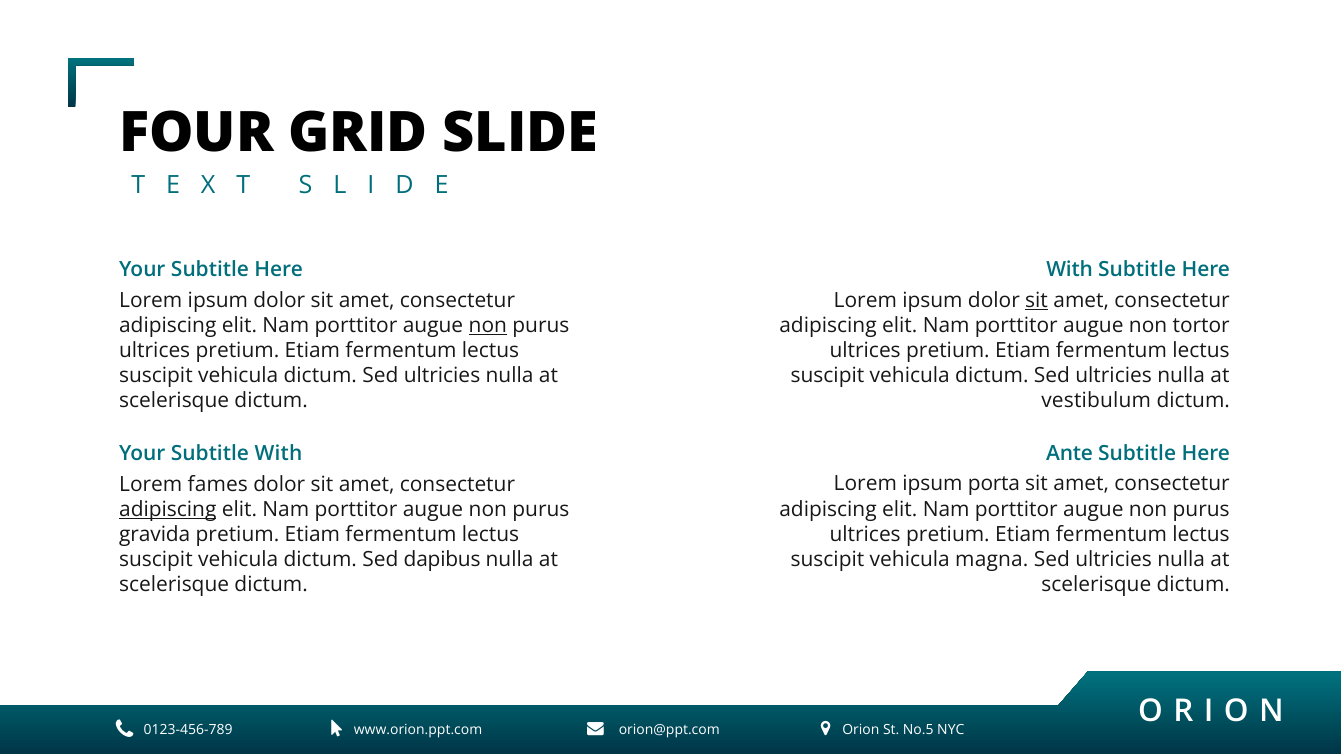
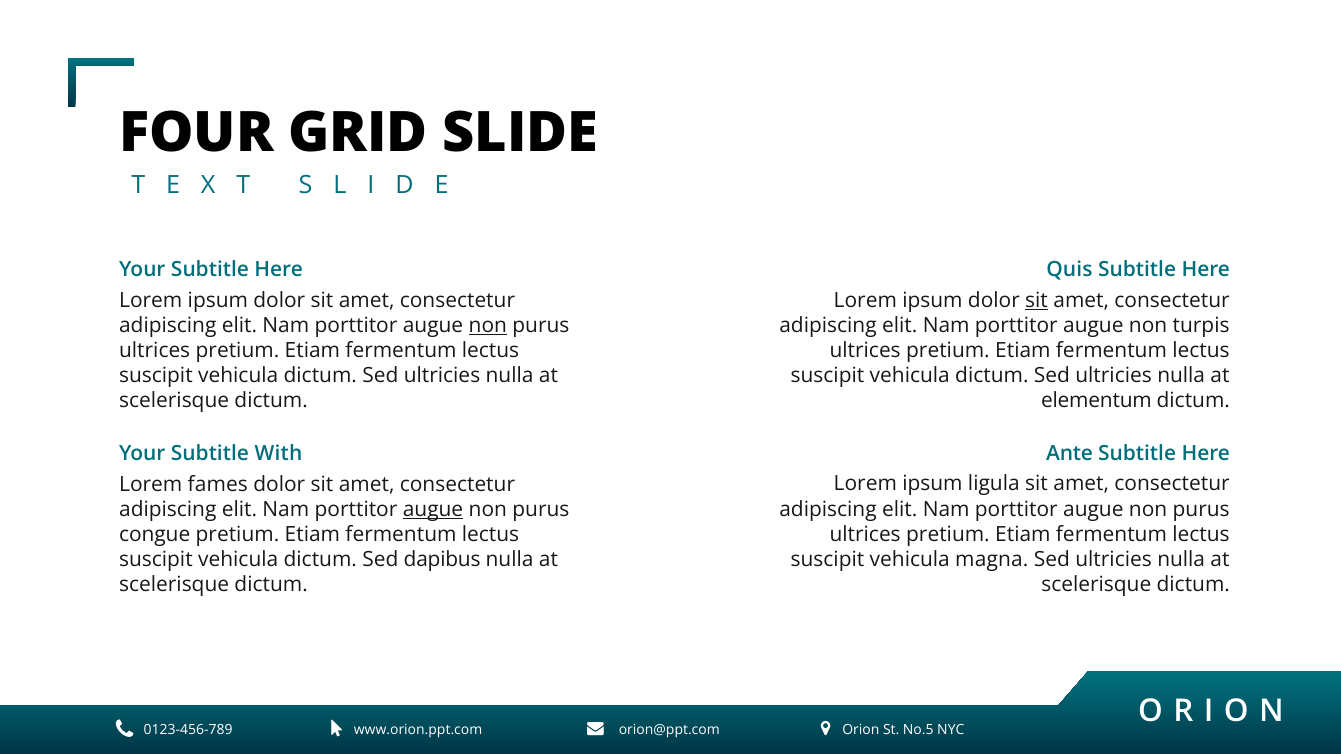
With: With -> Quis (1069, 270)
tortor: tortor -> turpis (1201, 326)
vestibulum: vestibulum -> elementum (1096, 401)
porta: porta -> ligula (994, 484)
adipiscing underline: present -> none (168, 510)
augue underline: none -> present (433, 510)
gravida: gravida -> congue (155, 535)
